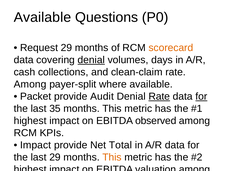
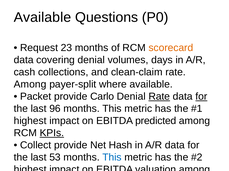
Request 29: 29 -> 23 (66, 48)
denial underline: present -> none (91, 60)
Audit: Audit -> Carlo (102, 97)
35: 35 -> 96 (55, 109)
observed: observed -> predicted (156, 121)
KPIs underline: none -> present (52, 134)
Impact: Impact -> Collect (36, 146)
Total: Total -> Hash (121, 146)
last 29: 29 -> 53 (55, 158)
This colour: orange -> blue (112, 158)
